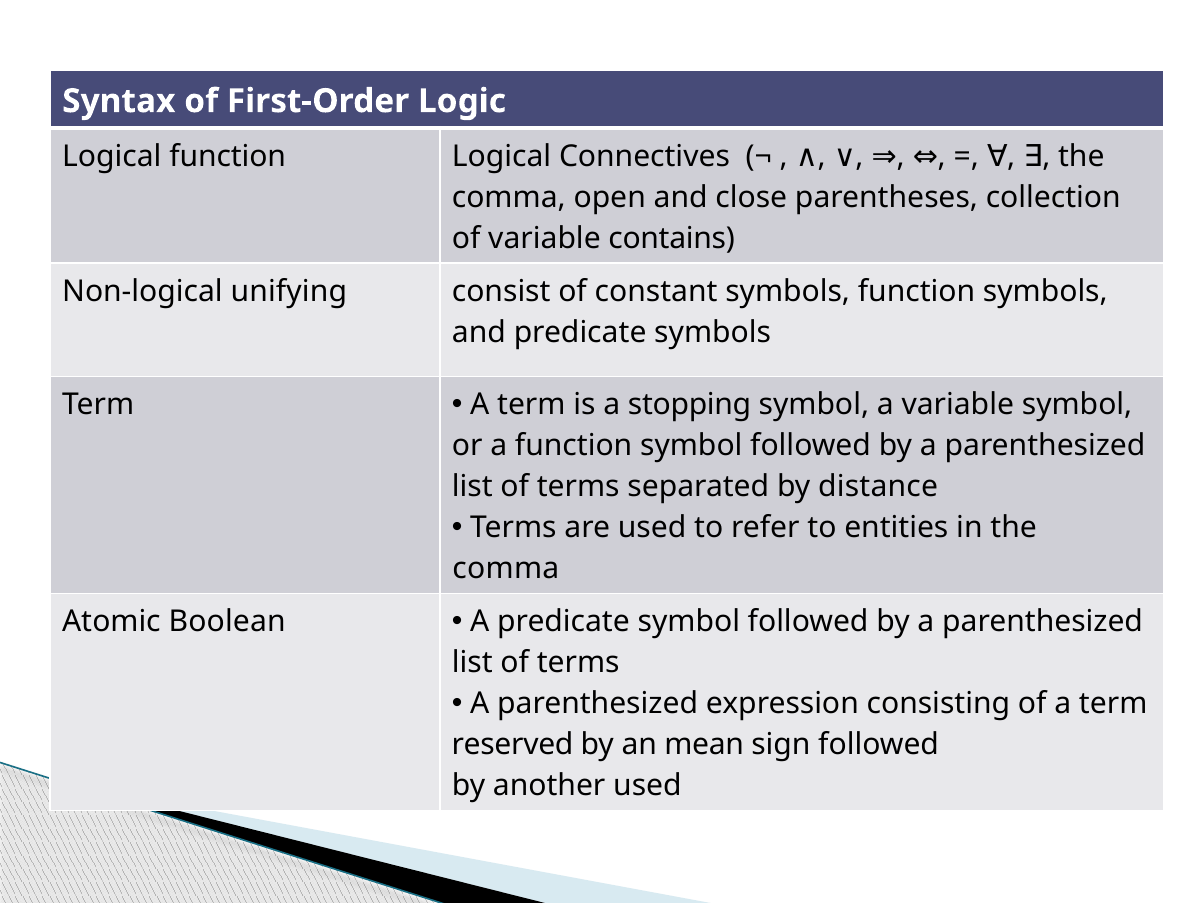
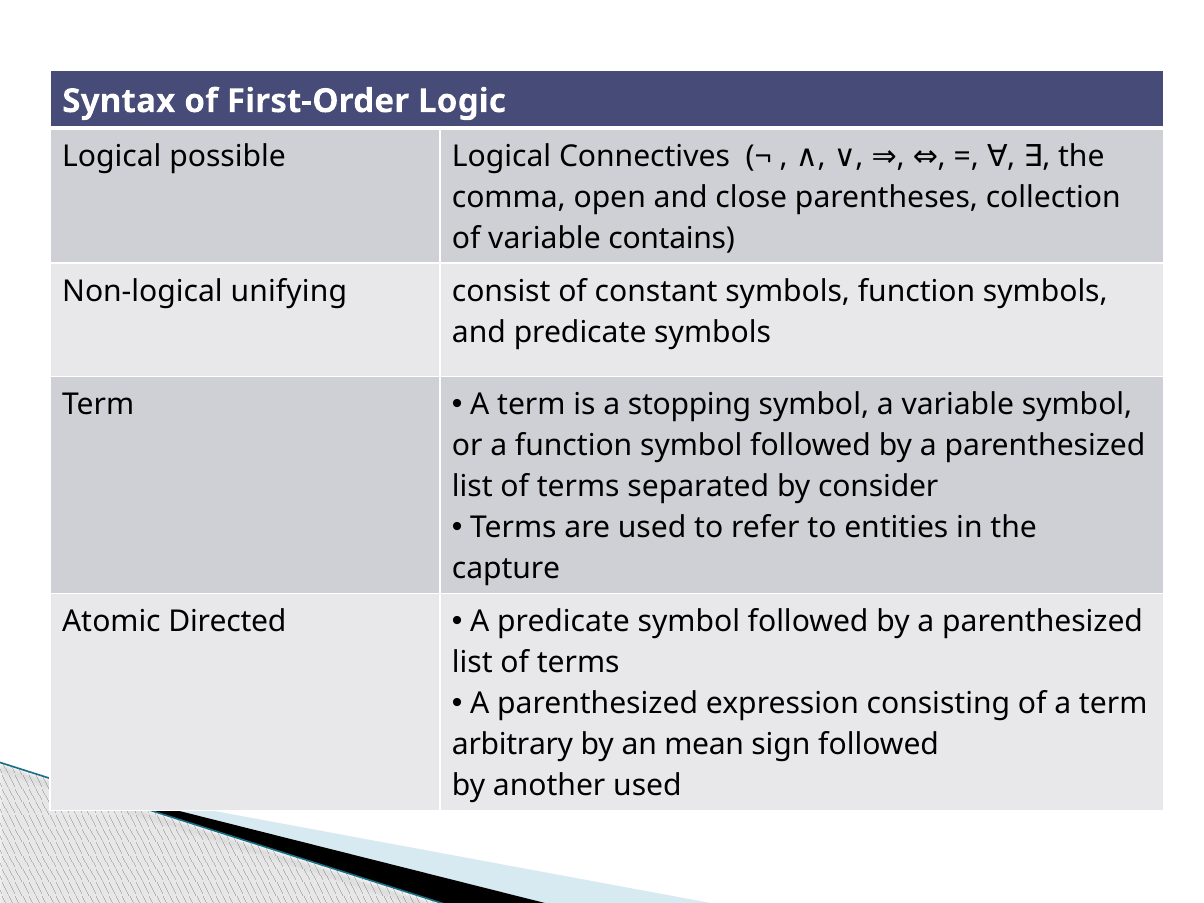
Logical function: function -> possible (228, 156)
distance: distance -> consider (878, 487)
comma: comma -> capture (506, 569)
Boolean: Boolean -> Directed (227, 622)
reserved: reserved -> arbitrary (513, 745)
